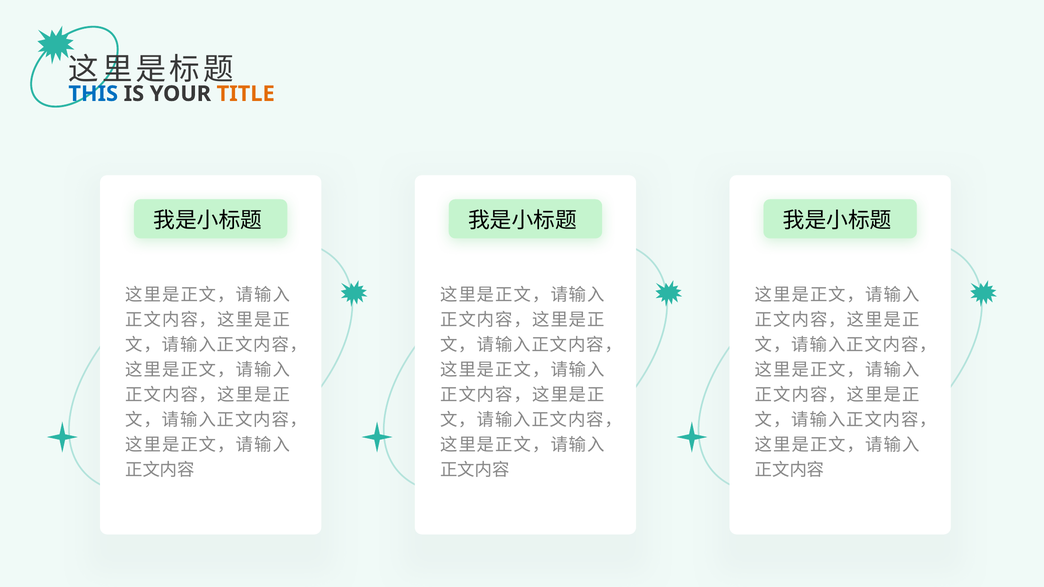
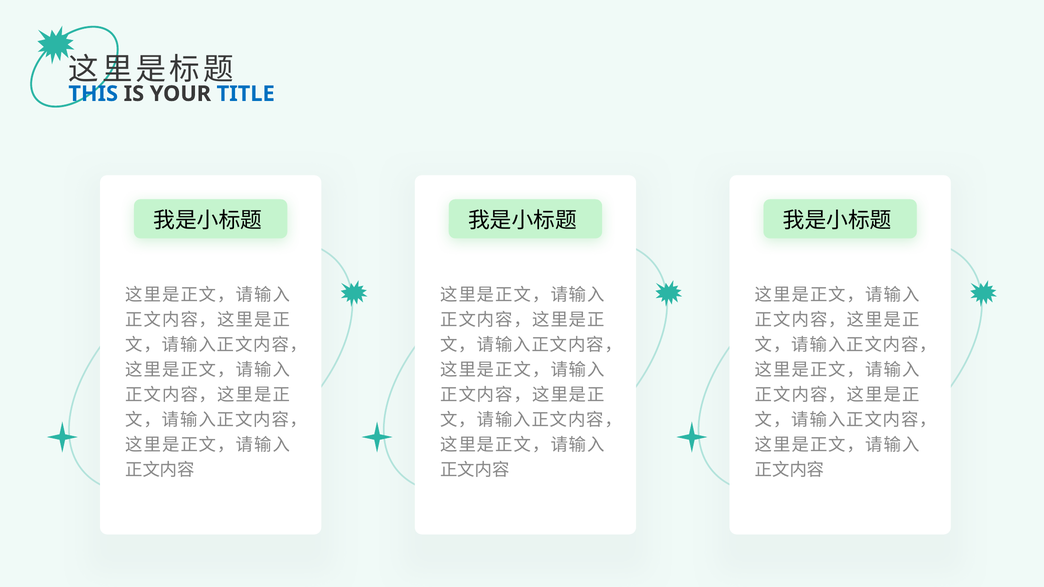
TITLE colour: orange -> blue (246, 94)
